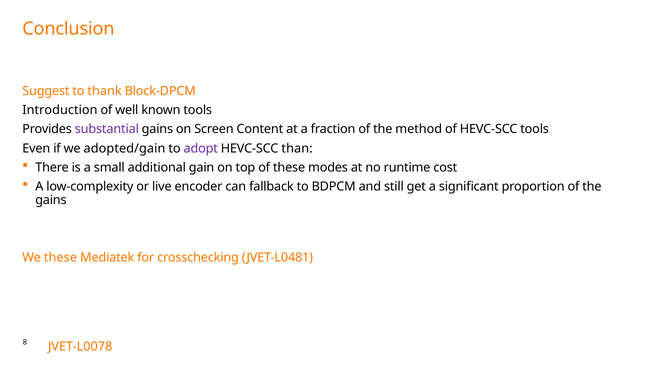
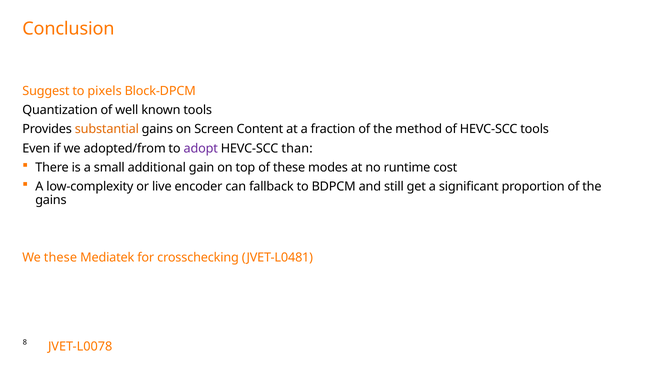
thank: thank -> pixels (105, 91)
Introduction: Introduction -> Quantization (60, 110)
substantial colour: purple -> orange (107, 129)
adopted/gain: adopted/gain -> adopted/from (125, 148)
